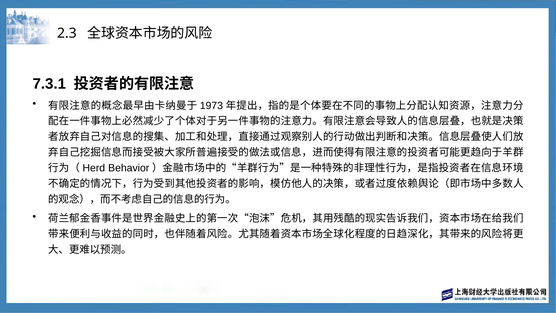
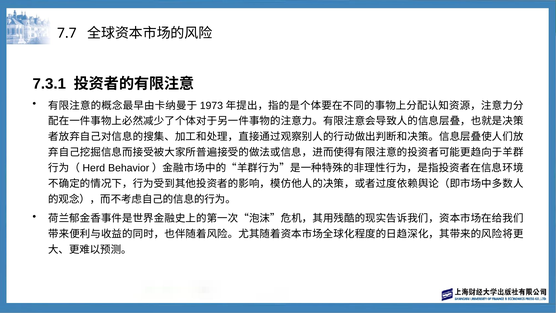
2.3: 2.3 -> 7.7 (67, 33)
